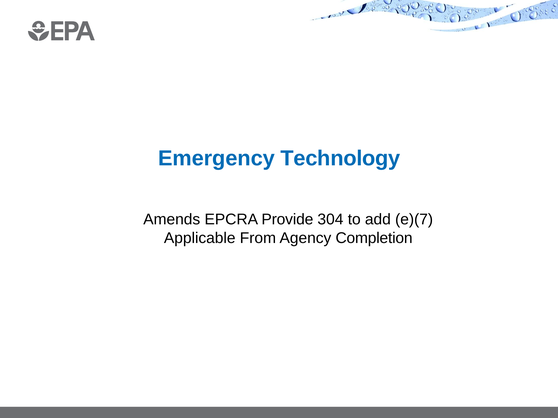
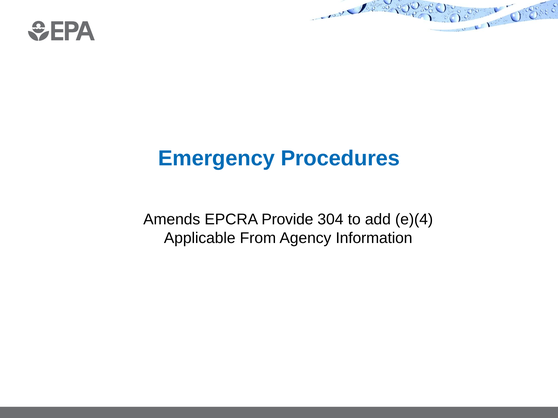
Technology: Technology -> Procedures (340, 159)
e)(7: e)(7 -> e)(4 (414, 220)
Completion: Completion -> Information (374, 238)
